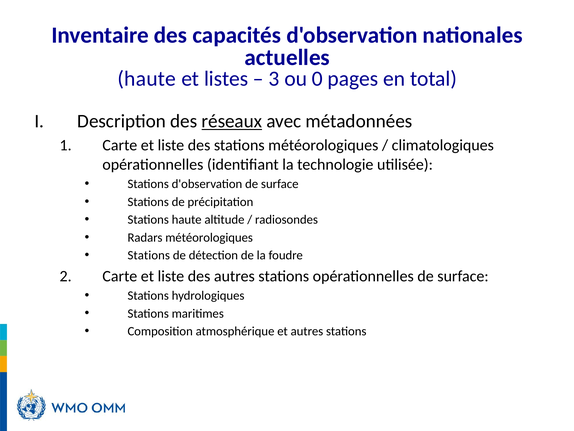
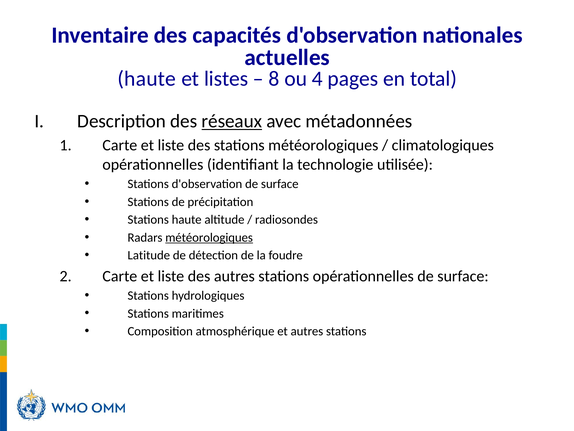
3: 3 -> 8 (274, 79)
0: 0 -> 4 (317, 79)
météorologiques underline: none -> present (209, 237)
Stations: Stations -> Latitude (149, 255)
